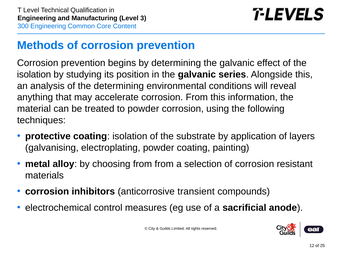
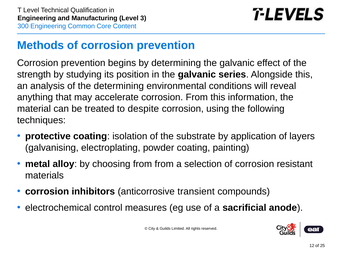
isolation: isolation -> strength (34, 74)
to powder: powder -> despite (143, 109)
